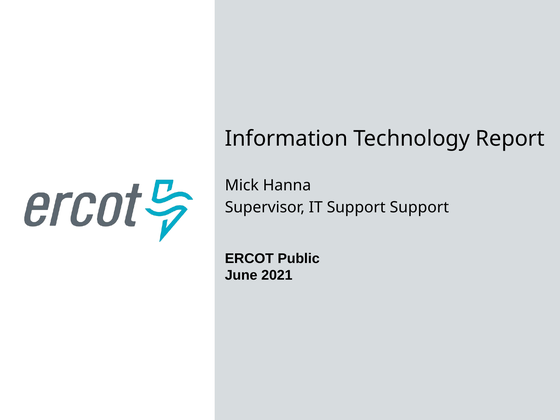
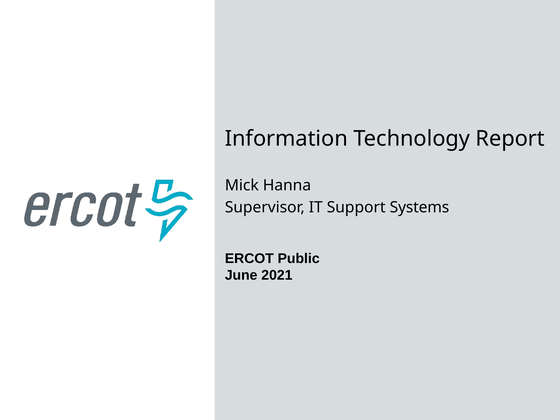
Support Support: Support -> Systems (419, 207)
